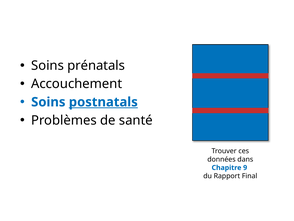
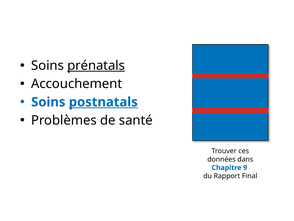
prénatals underline: none -> present (96, 65)
